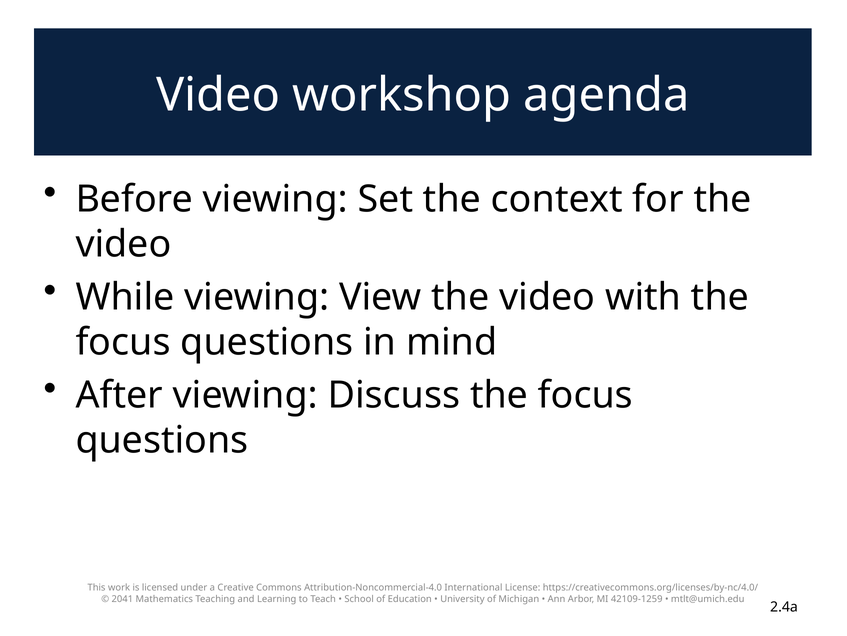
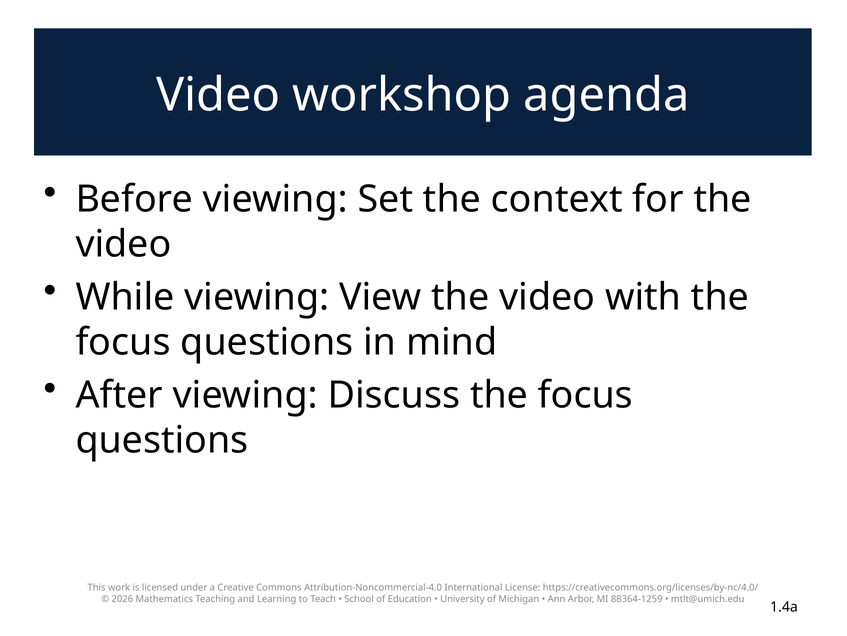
2041: 2041 -> 2026 (122, 598)
42109-1259: 42109-1259 -> 88364-1259 (637, 598)
2.4a: 2.4a -> 1.4a (784, 606)
